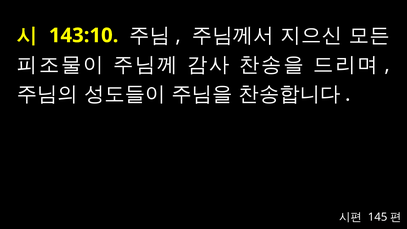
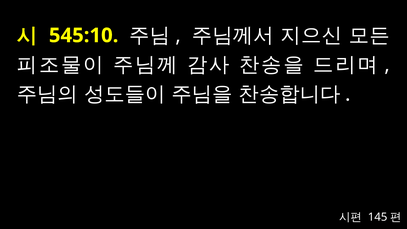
143:10: 143:10 -> 545:10 (84, 35)
